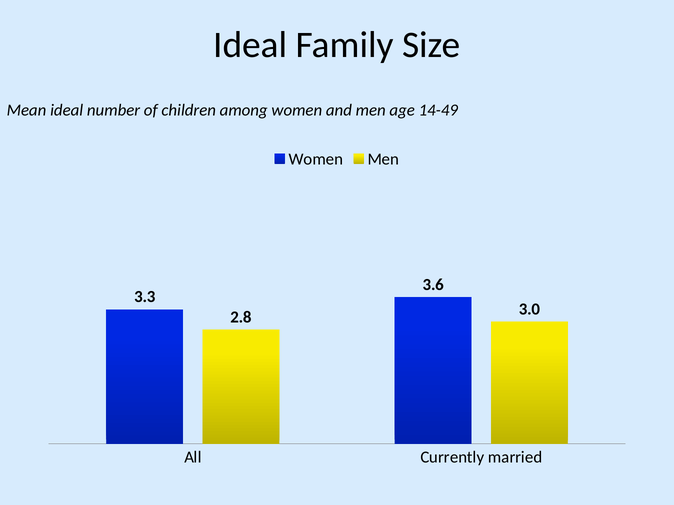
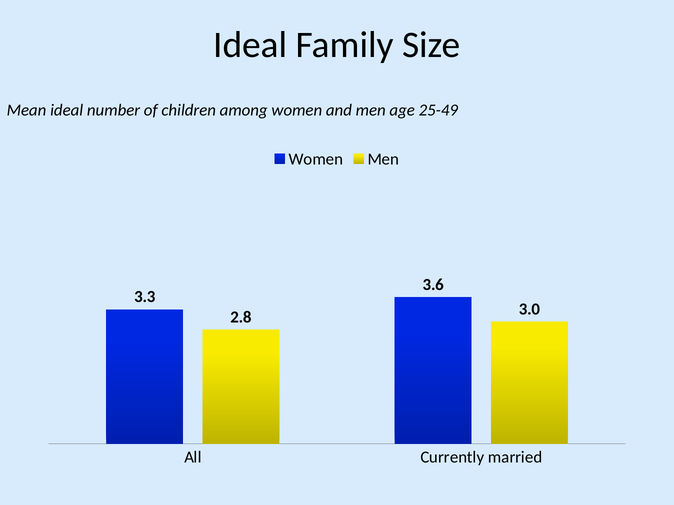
14-49: 14-49 -> 25-49 (438, 110)
